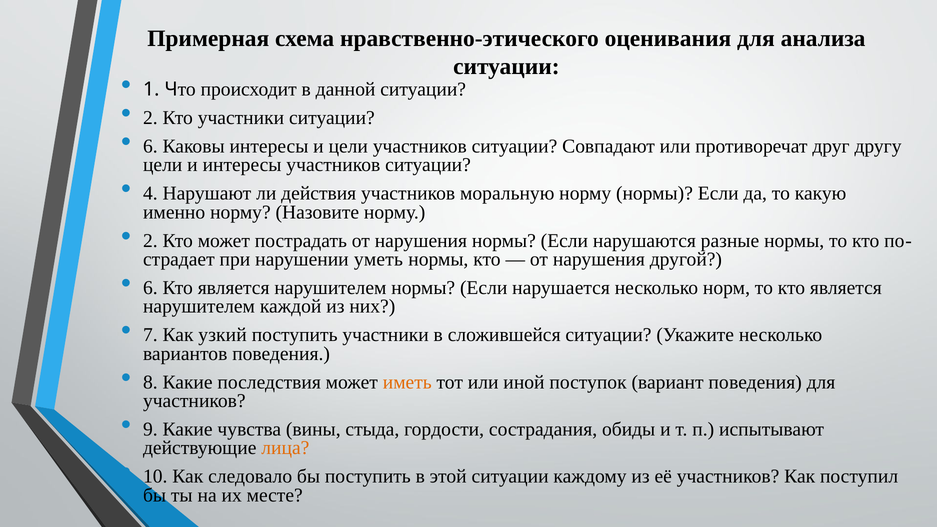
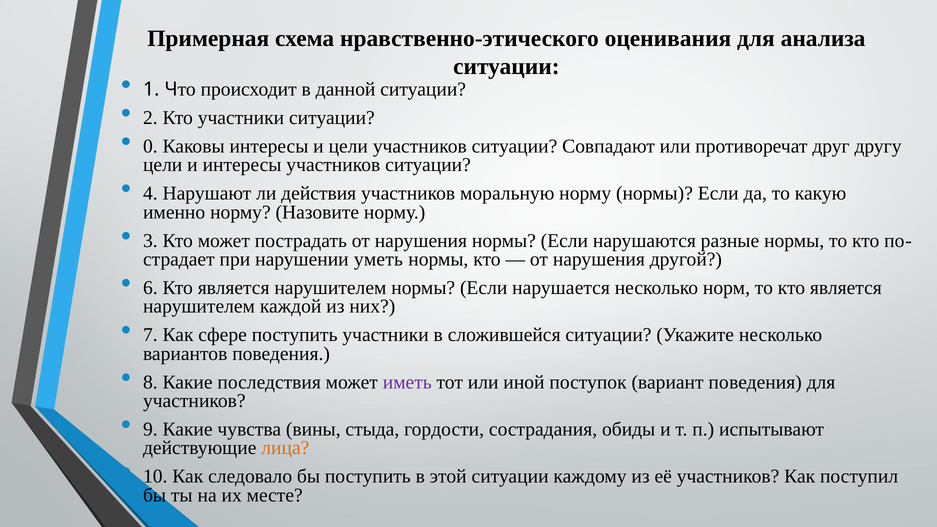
6: 6 -> 0 (150, 146)
2: 2 -> 3 (150, 241)
узкий: узкий -> сфере (223, 335)
иметь colour: orange -> purple (407, 382)
